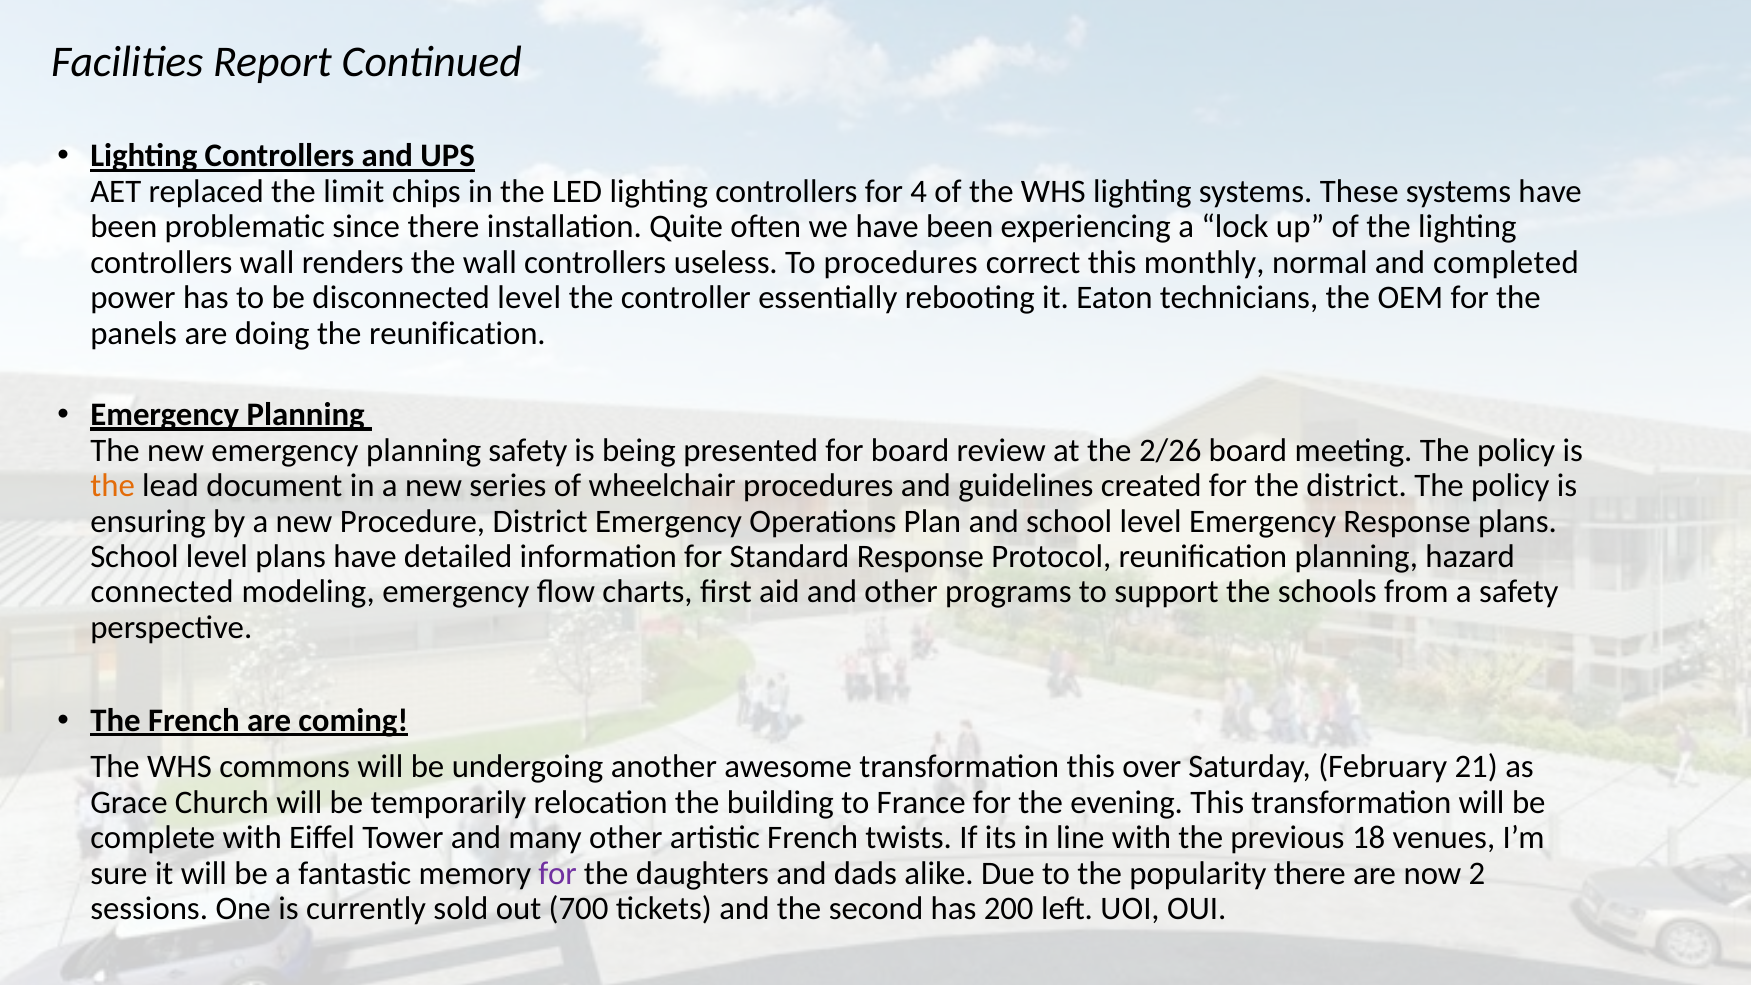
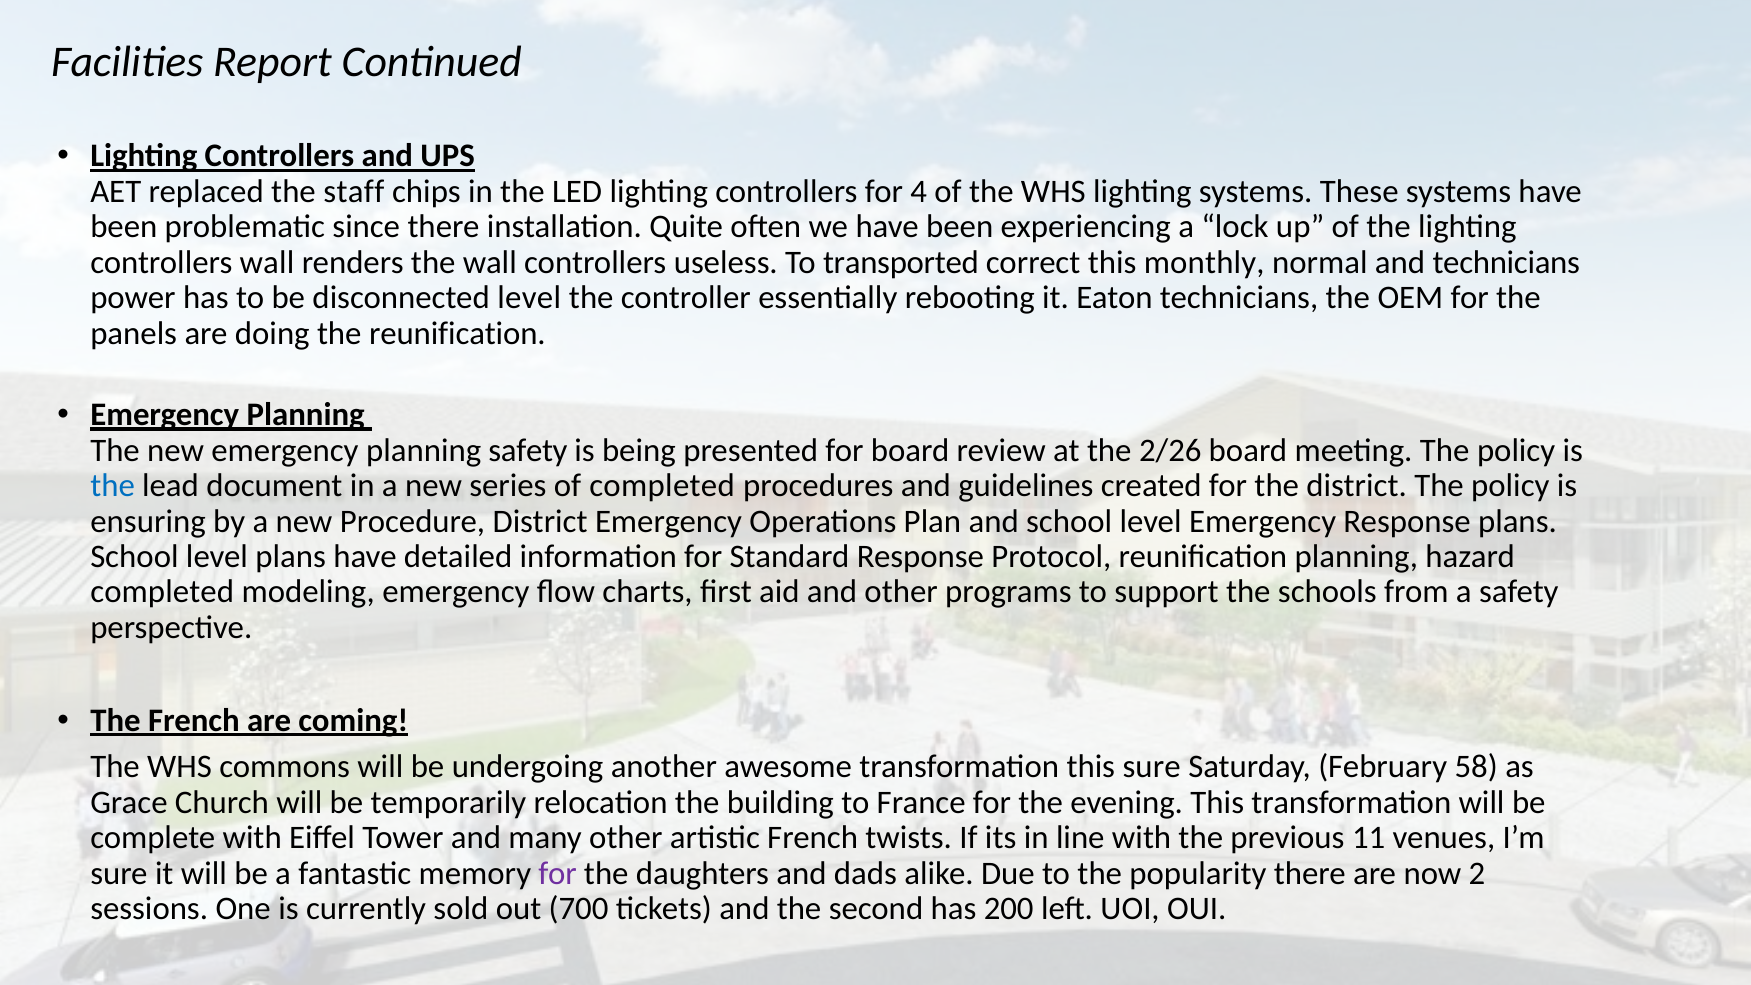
limit: limit -> staff (354, 192)
To procedures: procedures -> transported (901, 262)
and completed: completed -> technicians (1506, 262)
the colour: orange -> blue (113, 486)
of wheelchair: wheelchair -> completed (662, 486)
connected: connected -> completed (162, 592)
this over: over -> sure (1152, 767)
21: 21 -> 58 (1476, 767)
18: 18 -> 11 (1369, 838)
